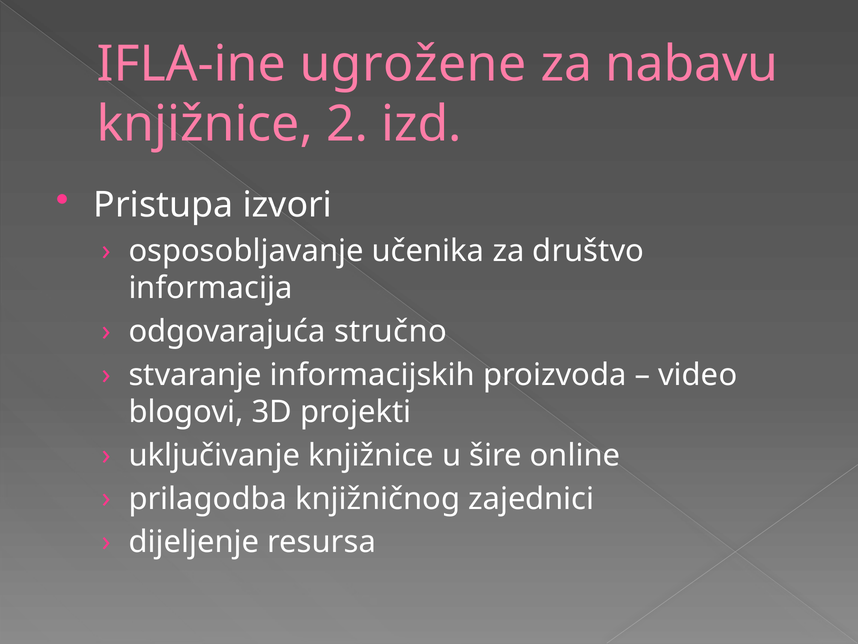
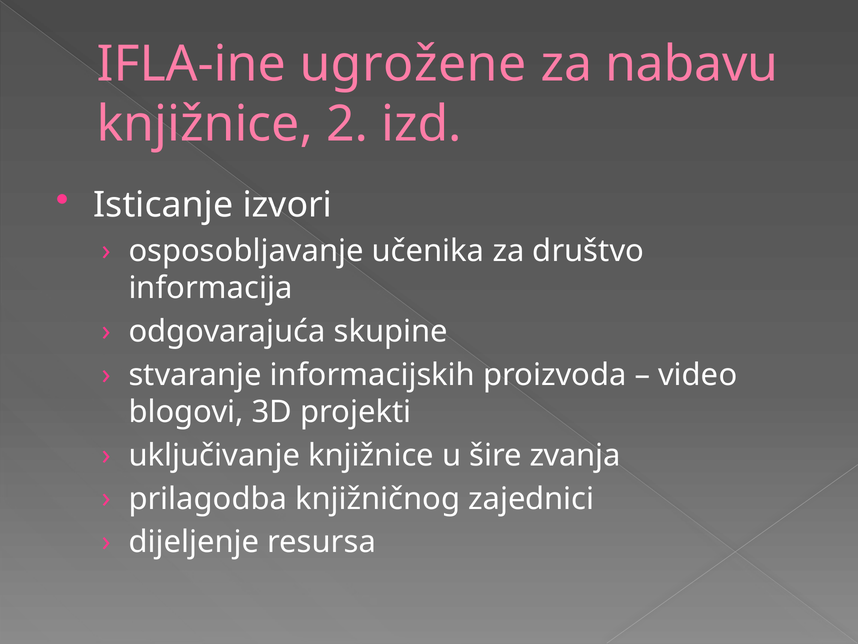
Pristupa: Pristupa -> Isticanje (163, 205)
stručno: stručno -> skupine (391, 331)
online: online -> zvanja (575, 455)
